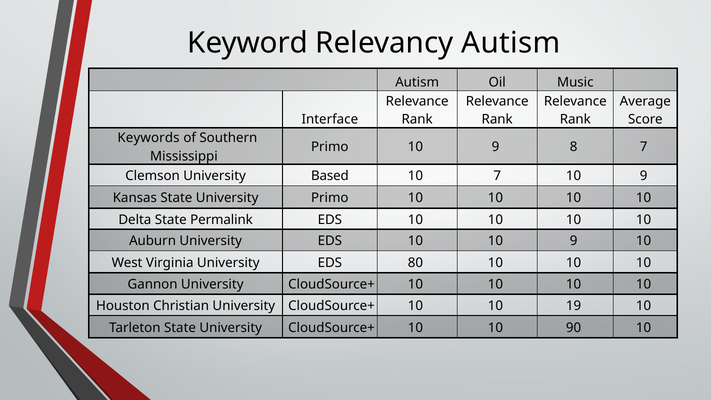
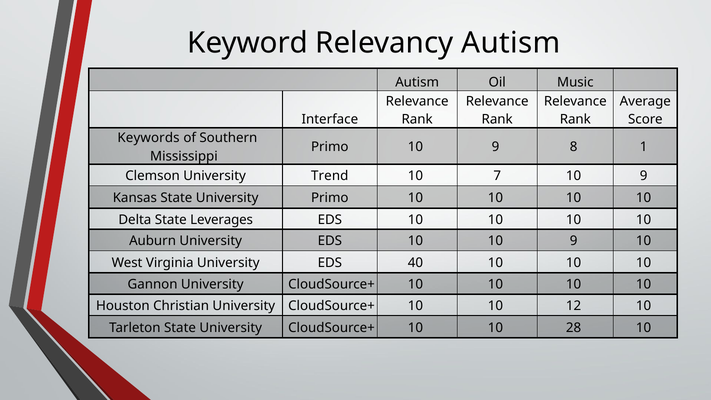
8 7: 7 -> 1 (644, 147)
Based: Based -> Trend (330, 176)
Permalink: Permalink -> Leverages (222, 220)
80: 80 -> 40 (415, 263)
19: 19 -> 12 (574, 306)
90: 90 -> 28 (574, 328)
